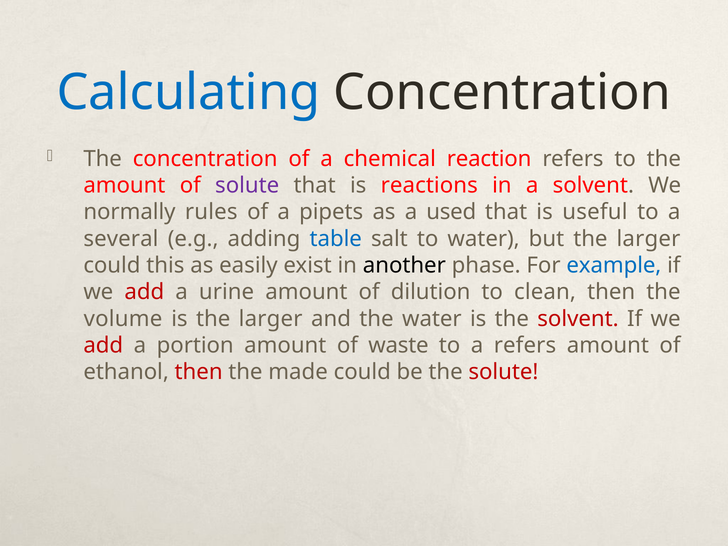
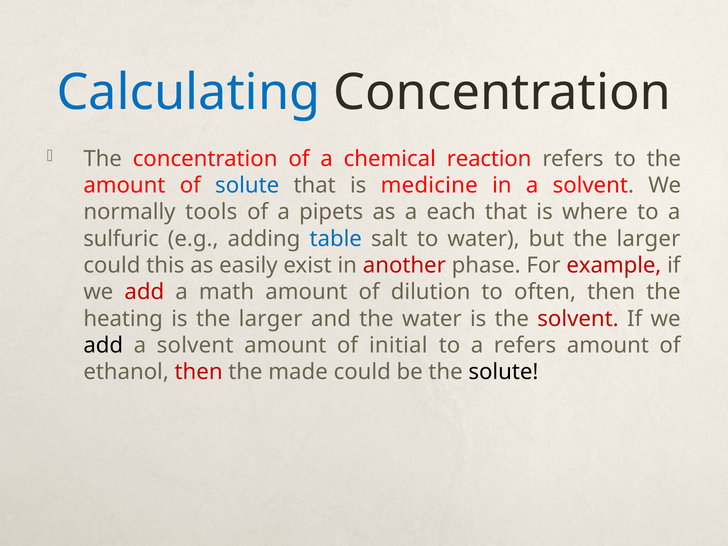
solute colour: purple -> blue (247, 185)
reactions: reactions -> medicine (429, 185)
rules: rules -> tools (211, 212)
used: used -> each (451, 212)
useful: useful -> where (595, 212)
several: several -> sulfuric (121, 239)
another colour: black -> red (404, 265)
example colour: blue -> red (614, 265)
urine: urine -> math (227, 292)
clean: clean -> often (545, 292)
volume: volume -> heating (123, 319)
add colour: red -> black (103, 345)
portion: portion -> solvent (195, 345)
waste: waste -> initial (398, 345)
solute colour: red -> black (503, 372)
